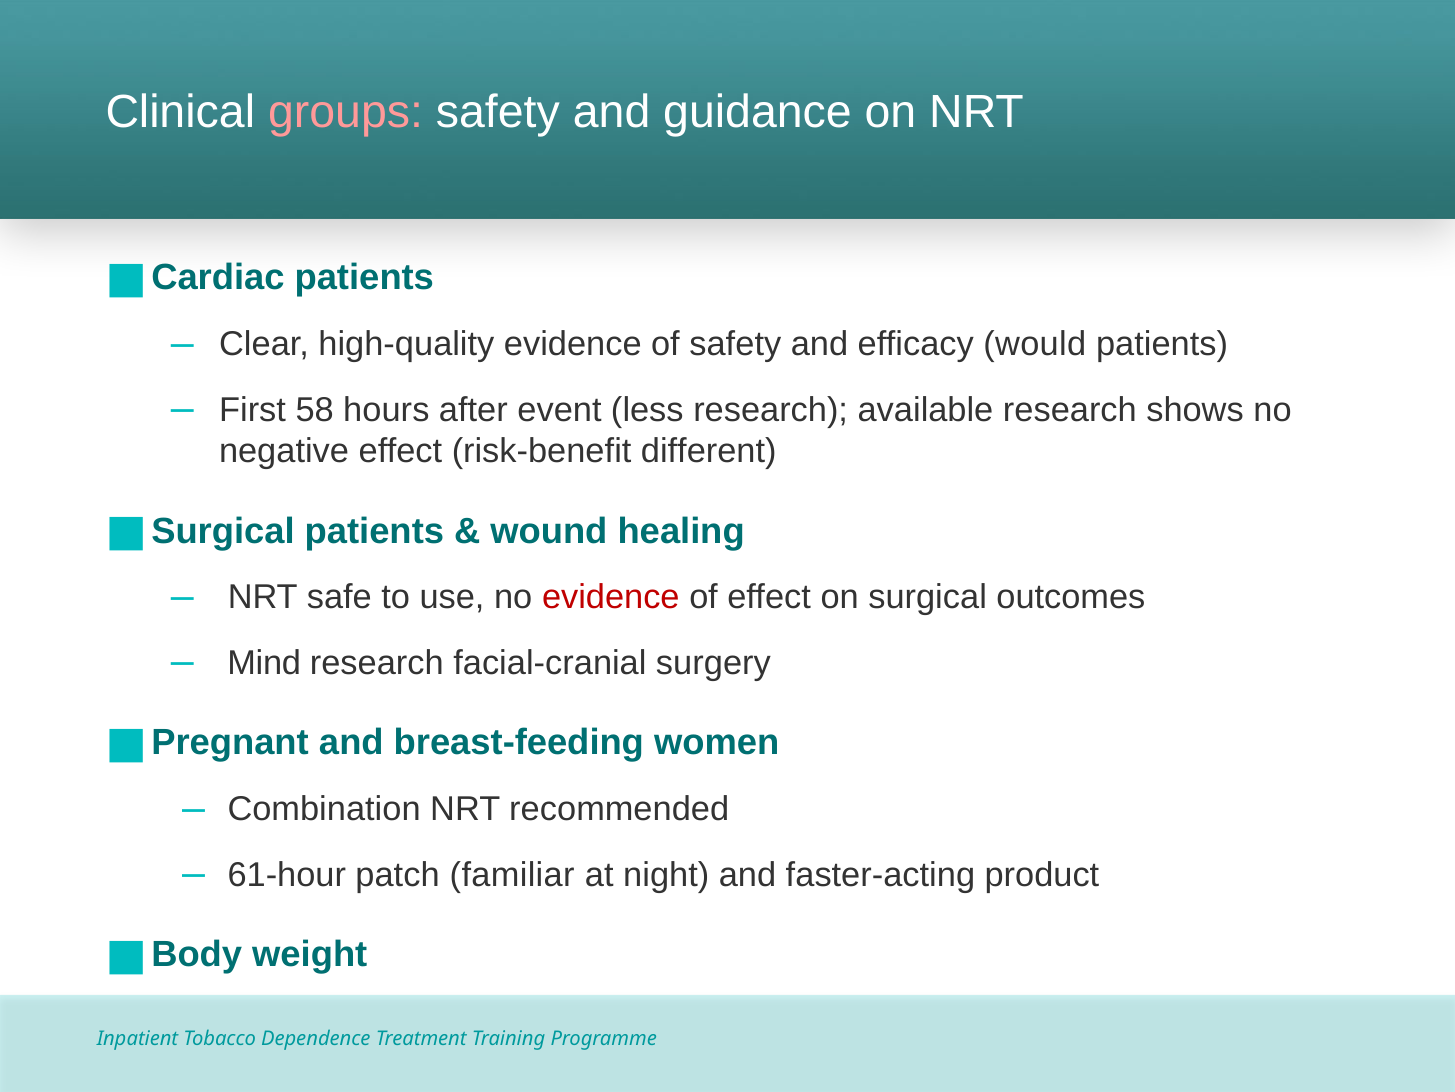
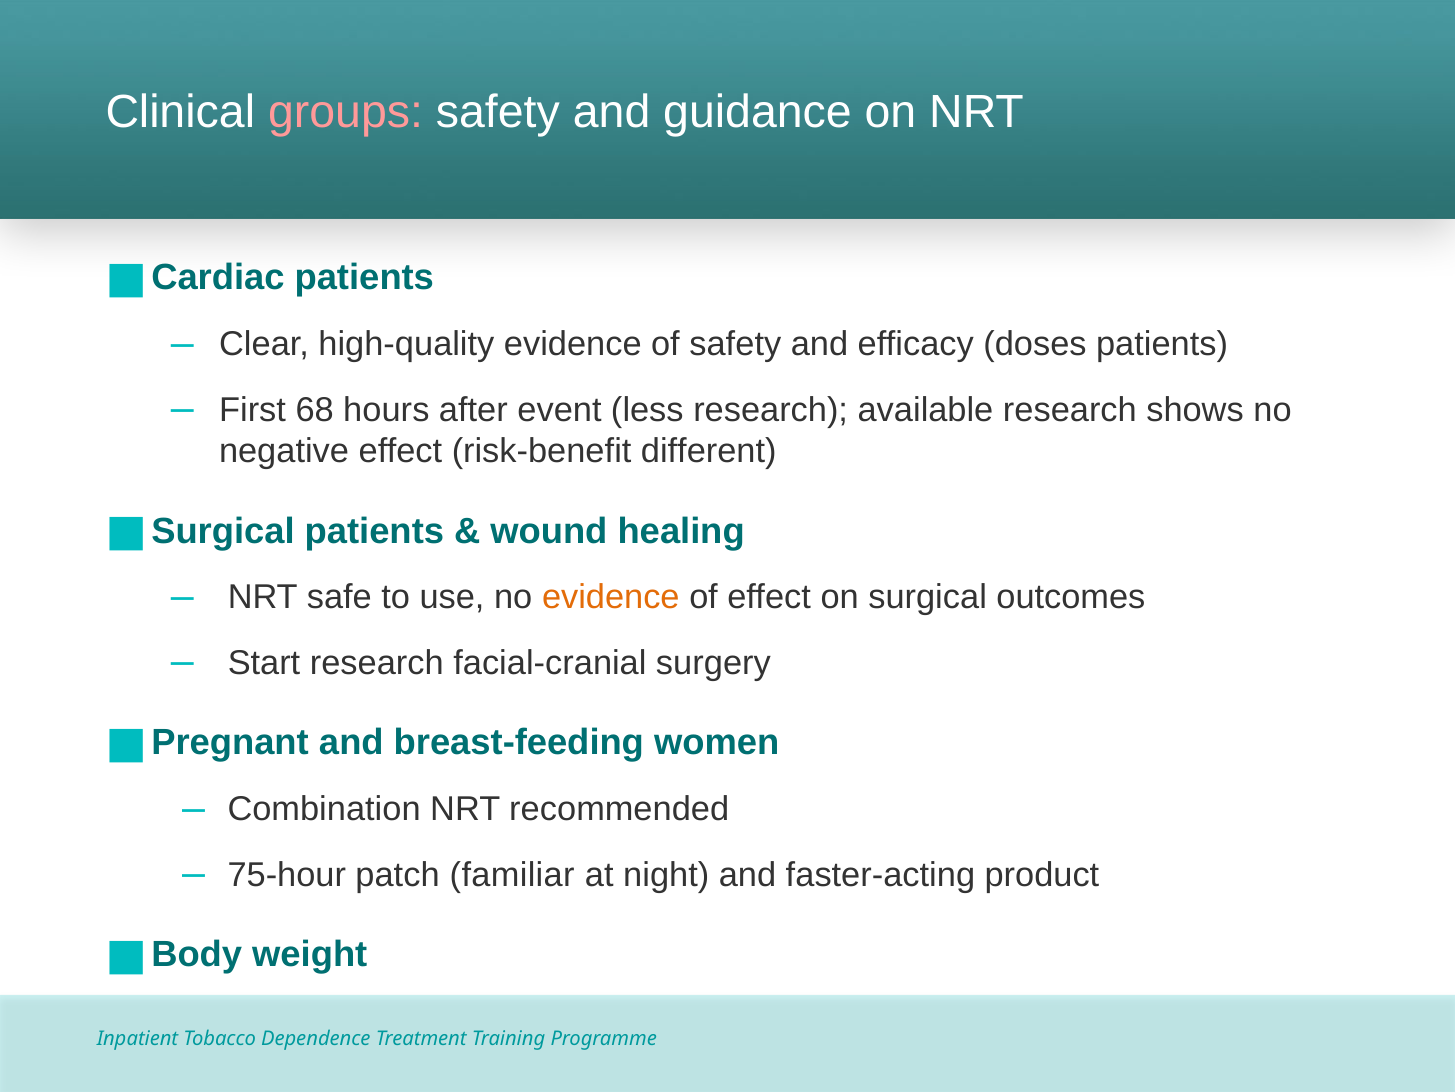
would: would -> doses (1035, 344)
58: 58 -> 68 (315, 410)
evidence colour: red -> orange (611, 597)
Mind: Mind -> Start (264, 663)
61-hour: 61-hour -> 75-hour (287, 874)
